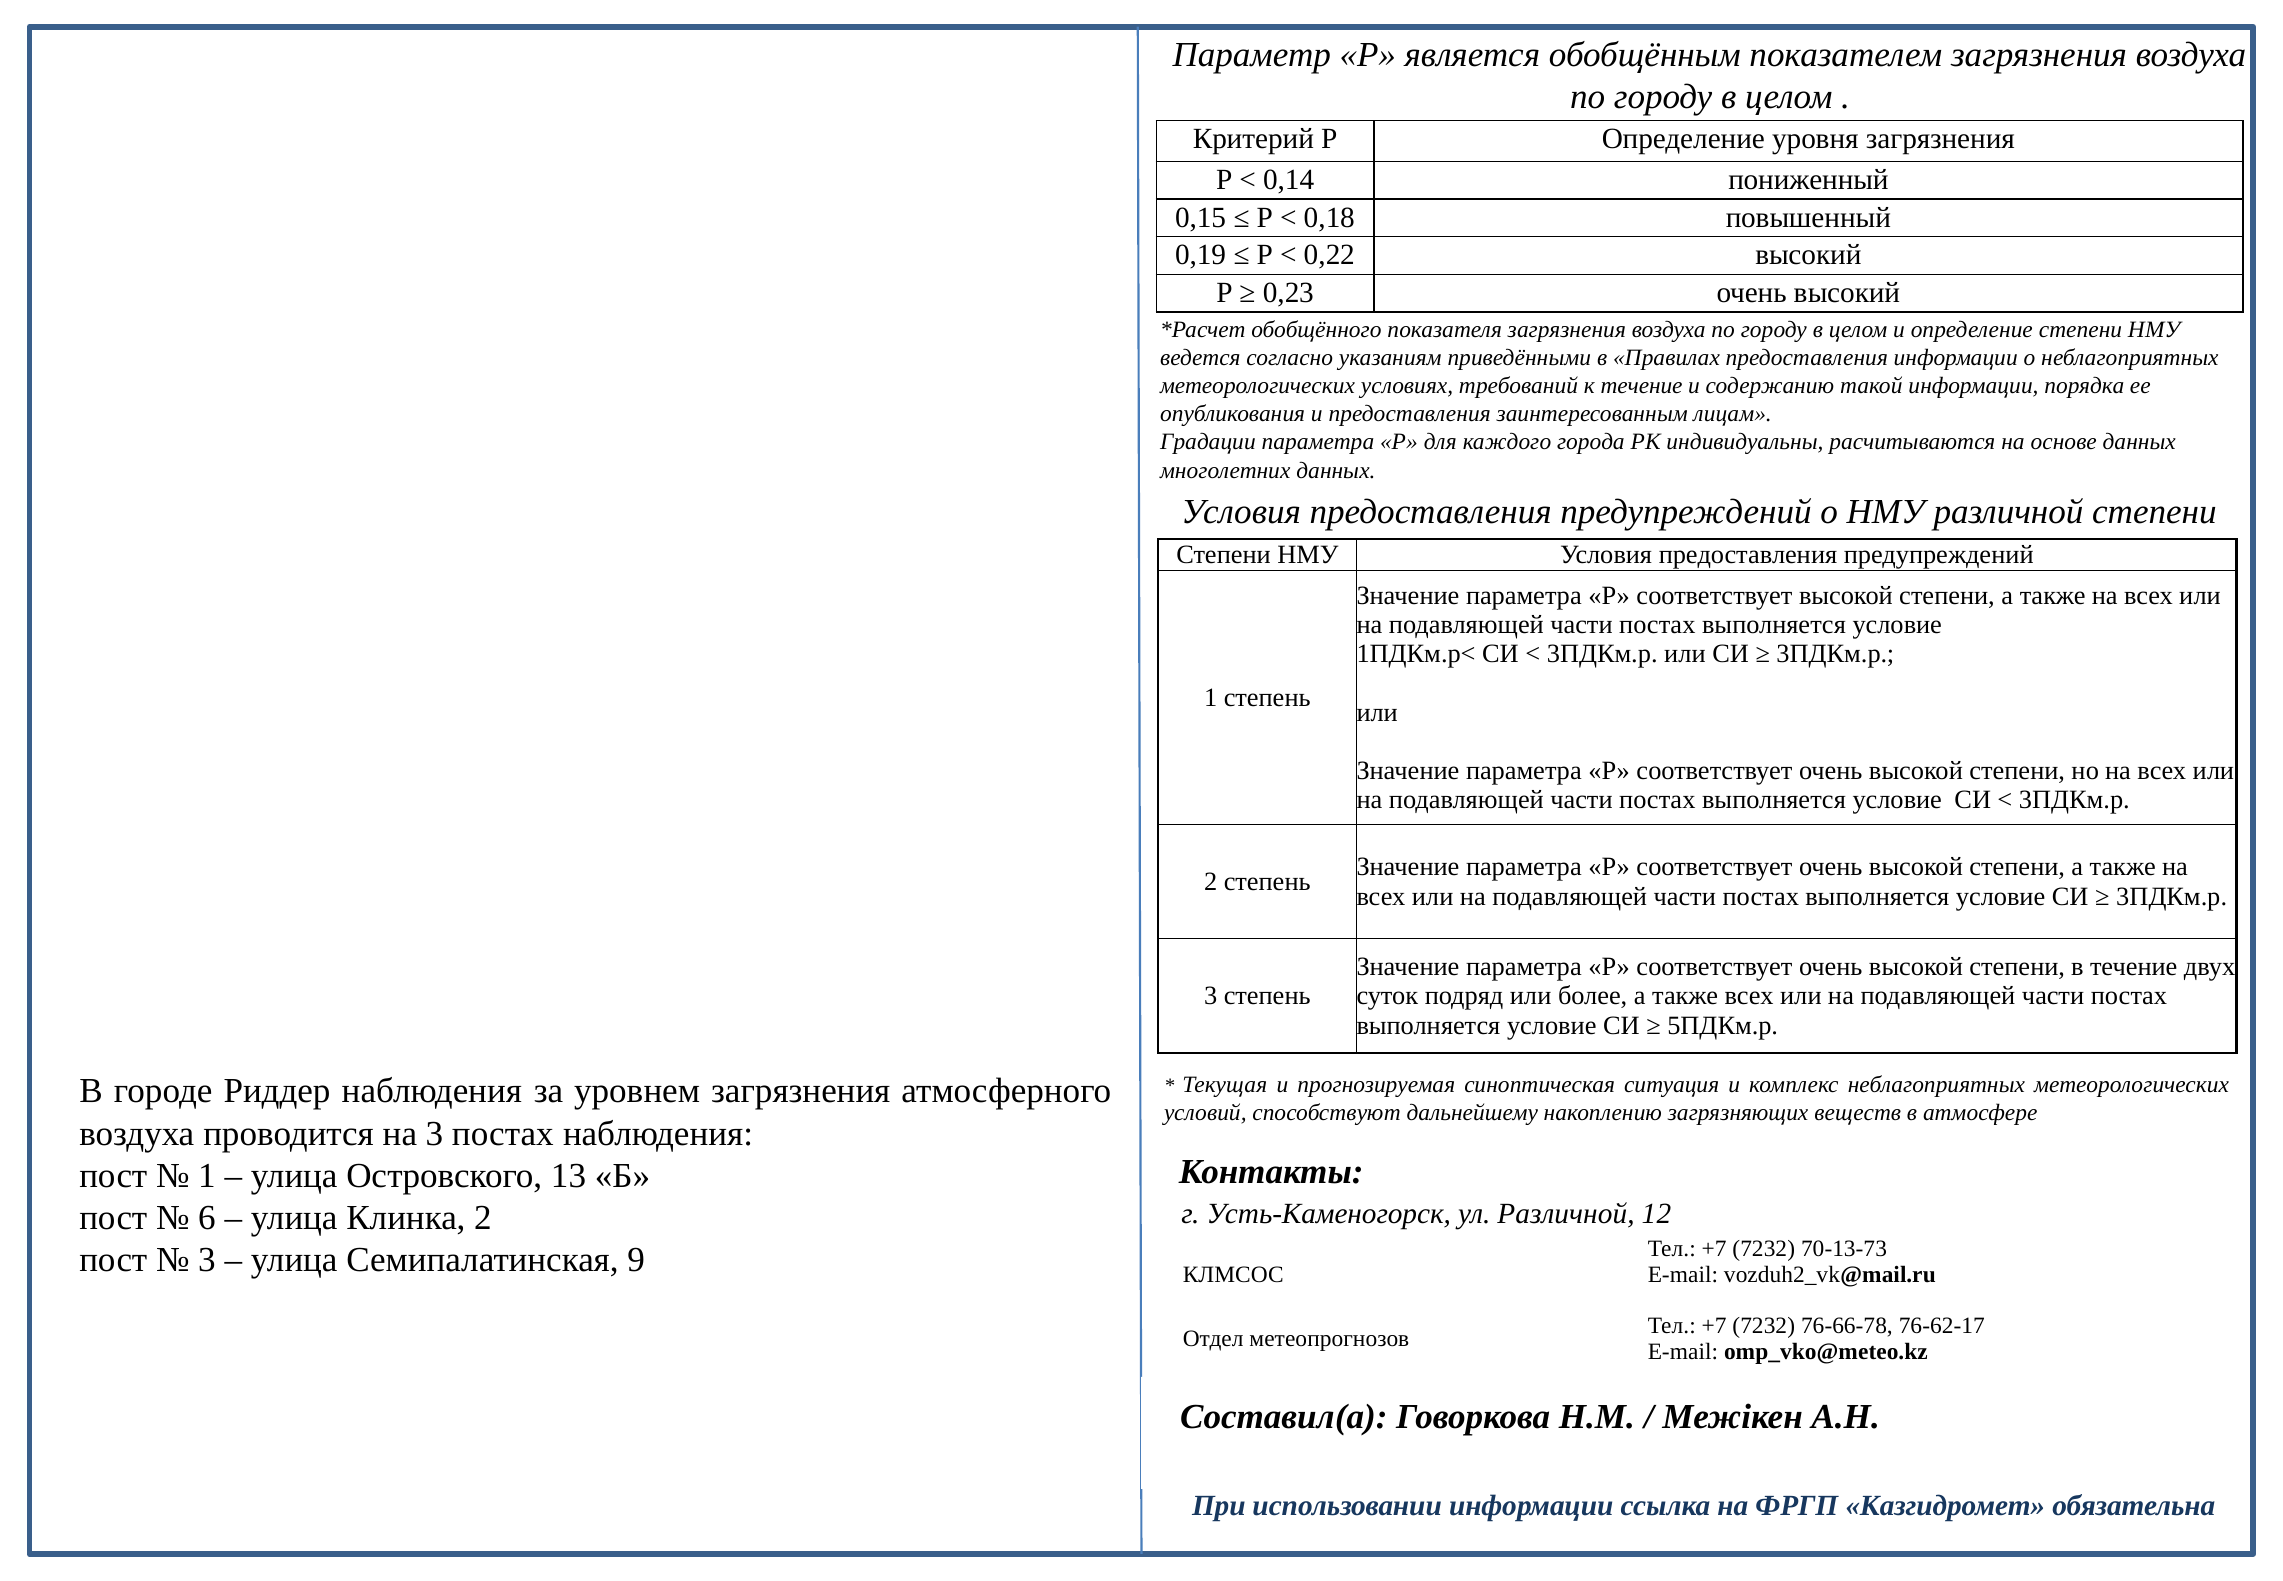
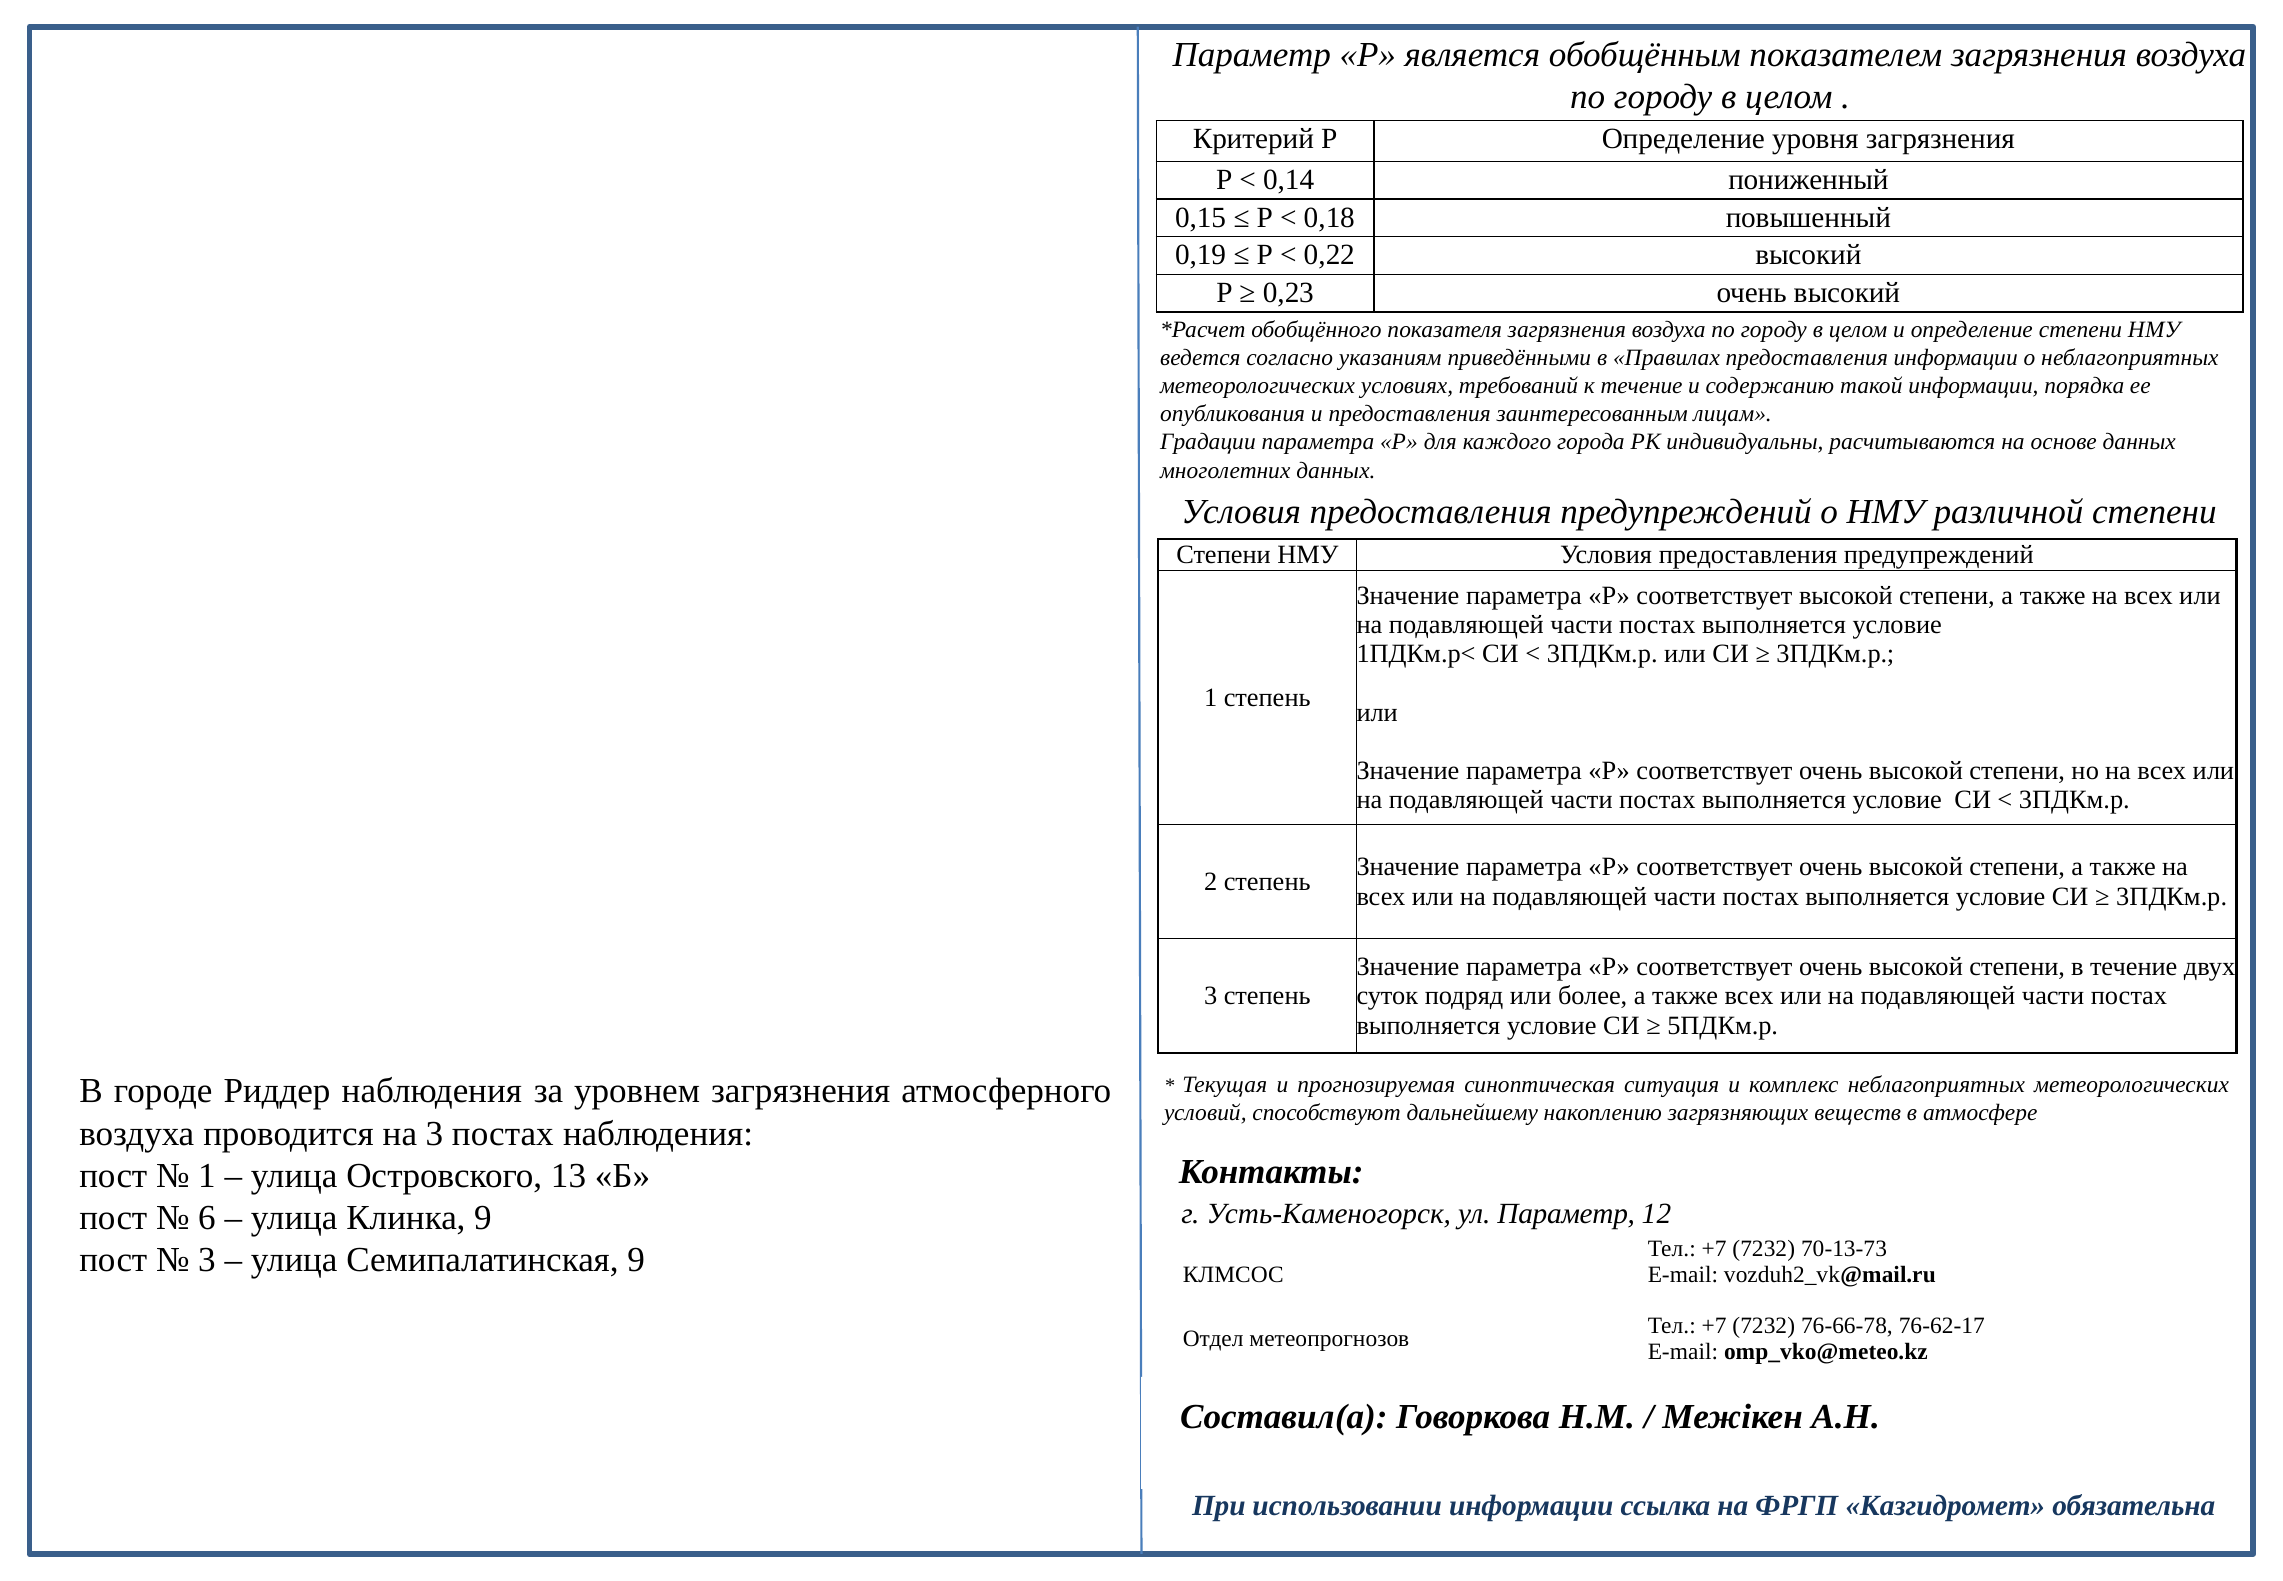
ул Различной: Различной -> Параметр (1566, 1213)
Клинка 2: 2 -> 9 (483, 1217)
